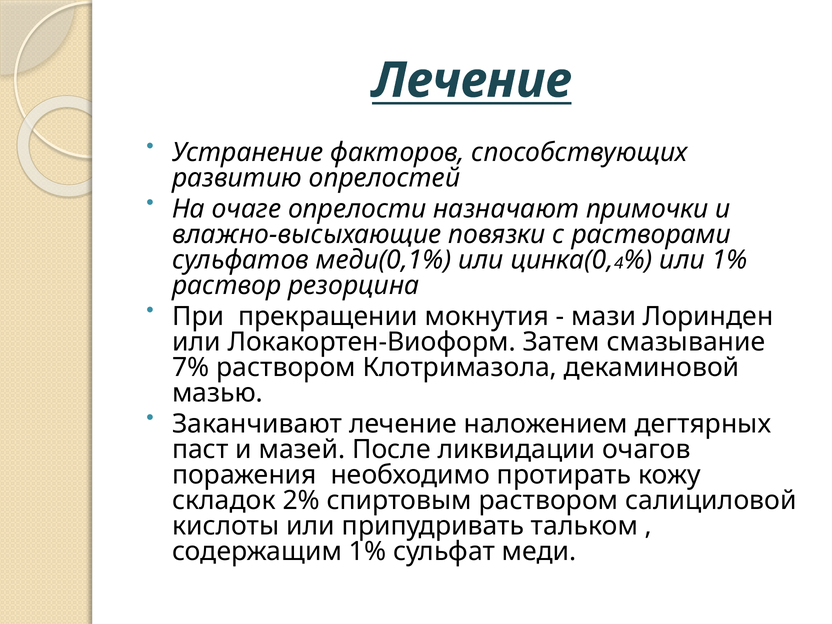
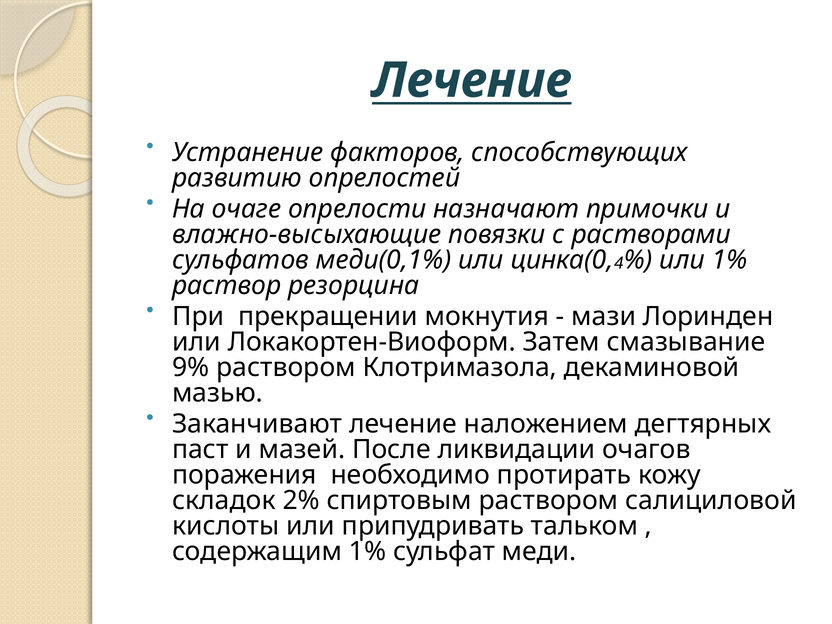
7%: 7% -> 9% (191, 368)
